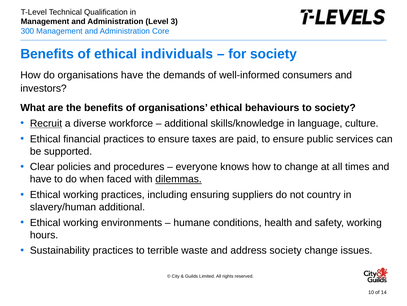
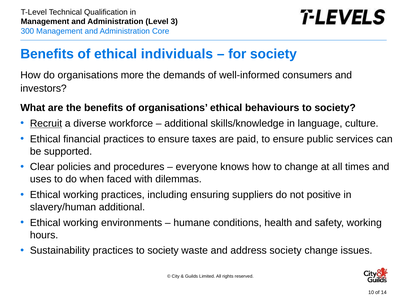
organisations have: have -> more (132, 75)
have: have -> uses (41, 179)
dilemmas underline: present -> none (179, 179)
country: country -> positive (324, 194)
practices to terrible: terrible -> society (163, 250)
